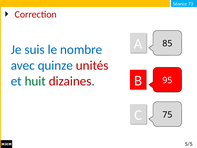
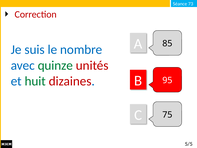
quinze colour: blue -> green (55, 65)
